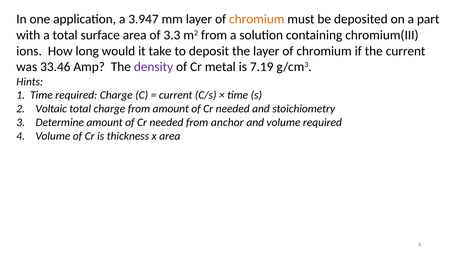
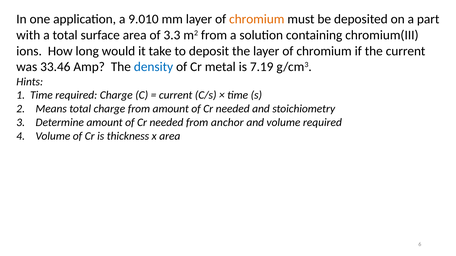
3.947: 3.947 -> 9.010 (143, 19)
density colour: purple -> blue (154, 67)
Voltaic: Voltaic -> Means (51, 109)
